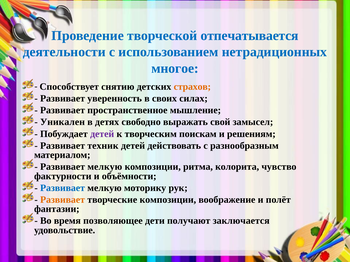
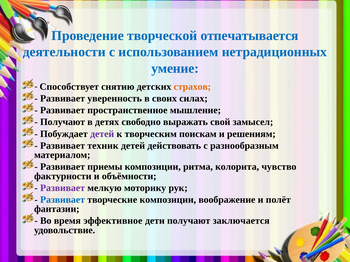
многое: многое -> умение (175, 68)
Уникален: Уникален -> Получают (63, 122)
мелкую: мелкую -> приемы (105, 167)
Развивает colour: blue -> purple (63, 188)
Развивает colour: orange -> blue (63, 200)
позволяющее: позволяющее -> эффективное (113, 221)
